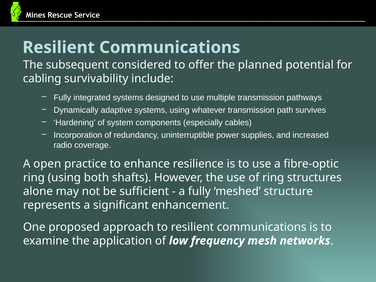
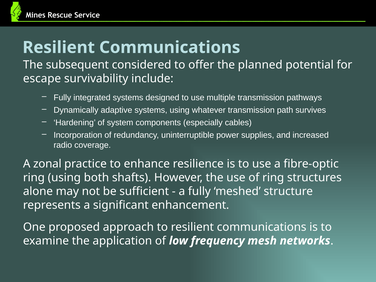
cabling: cabling -> escape (42, 79)
open: open -> zonal (47, 164)
